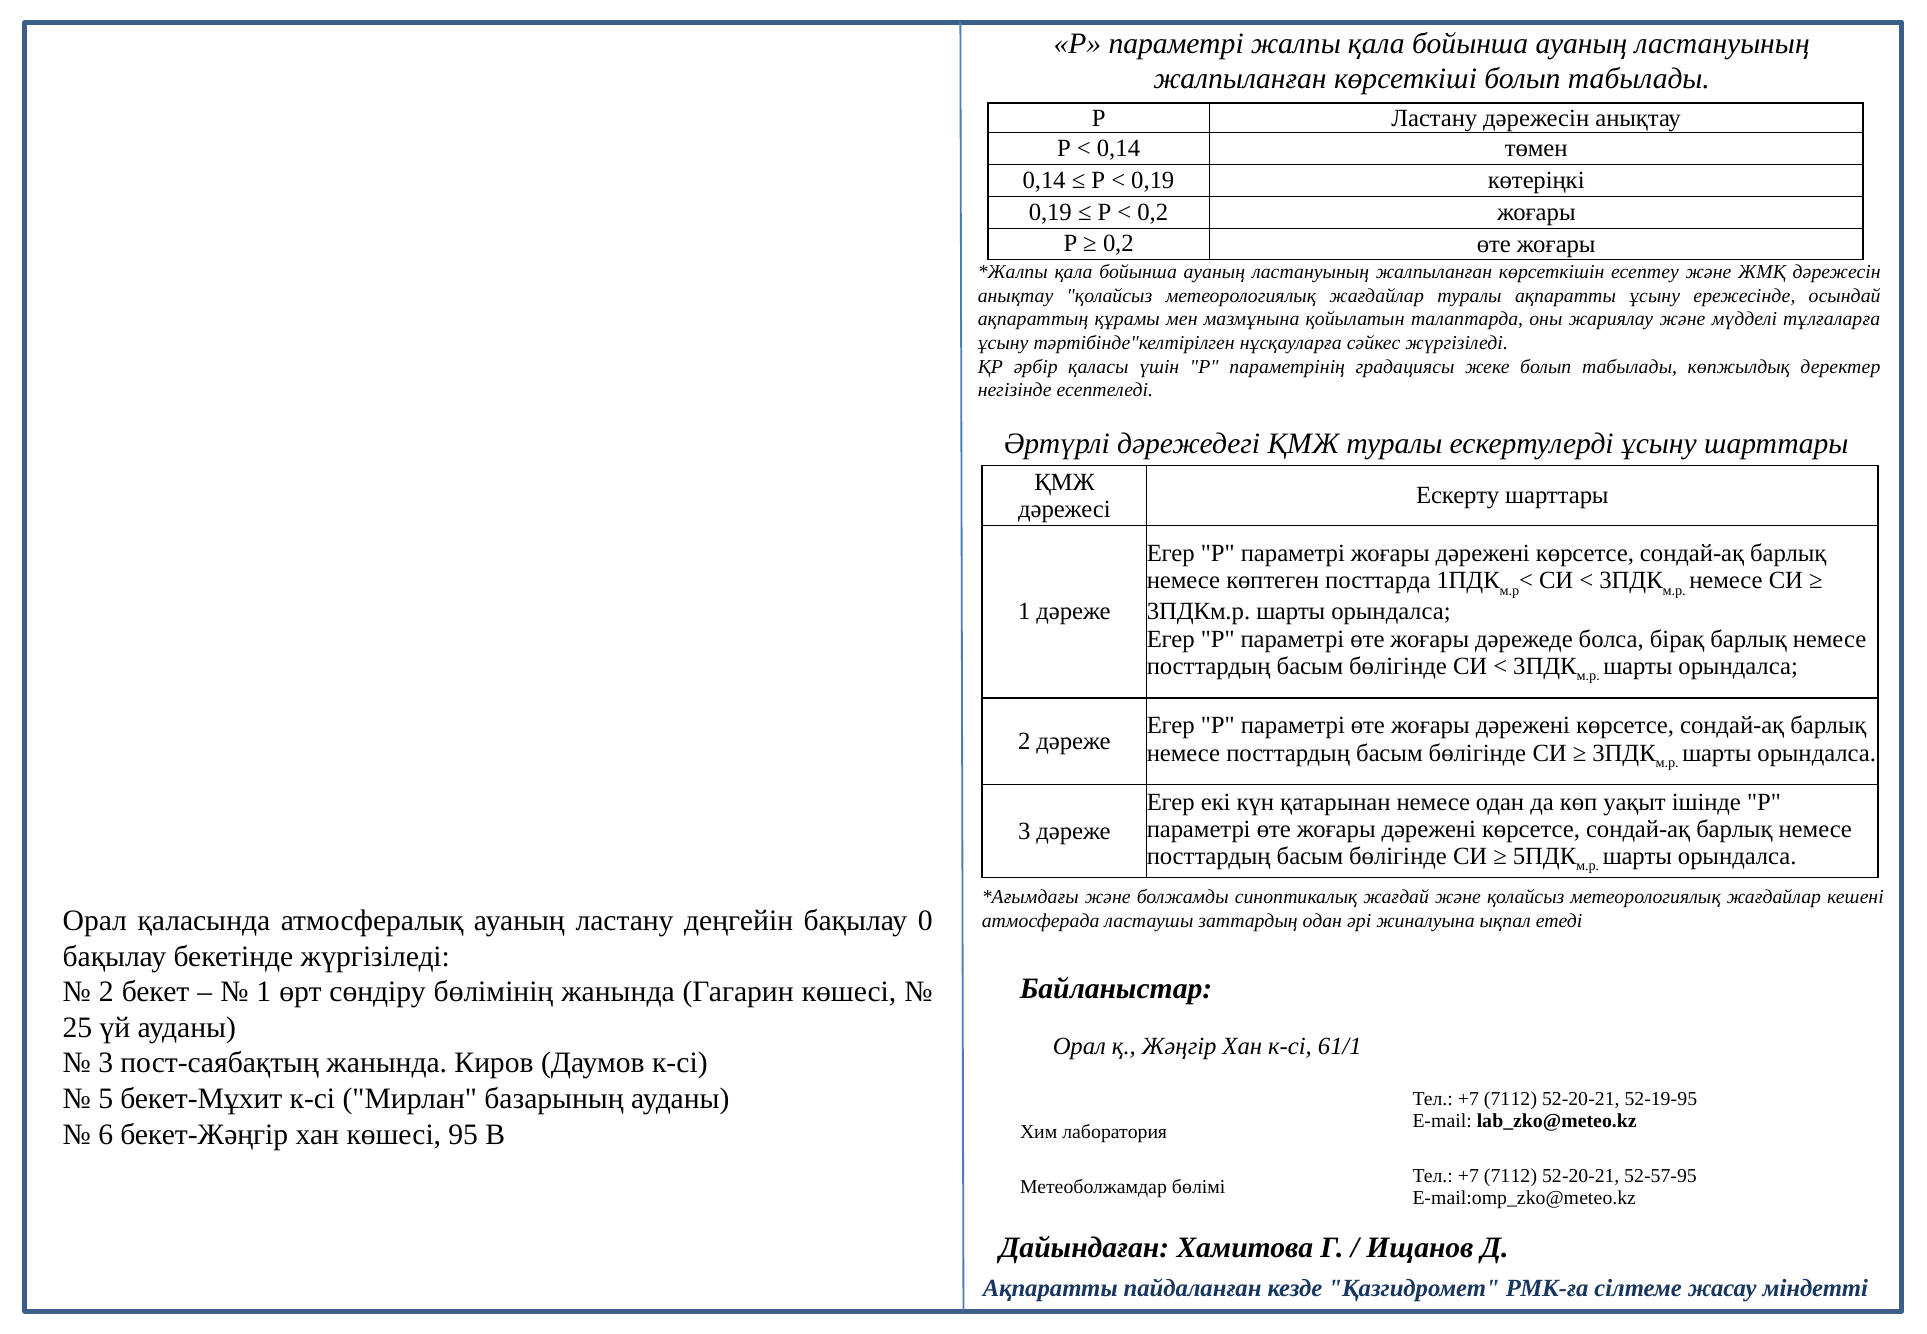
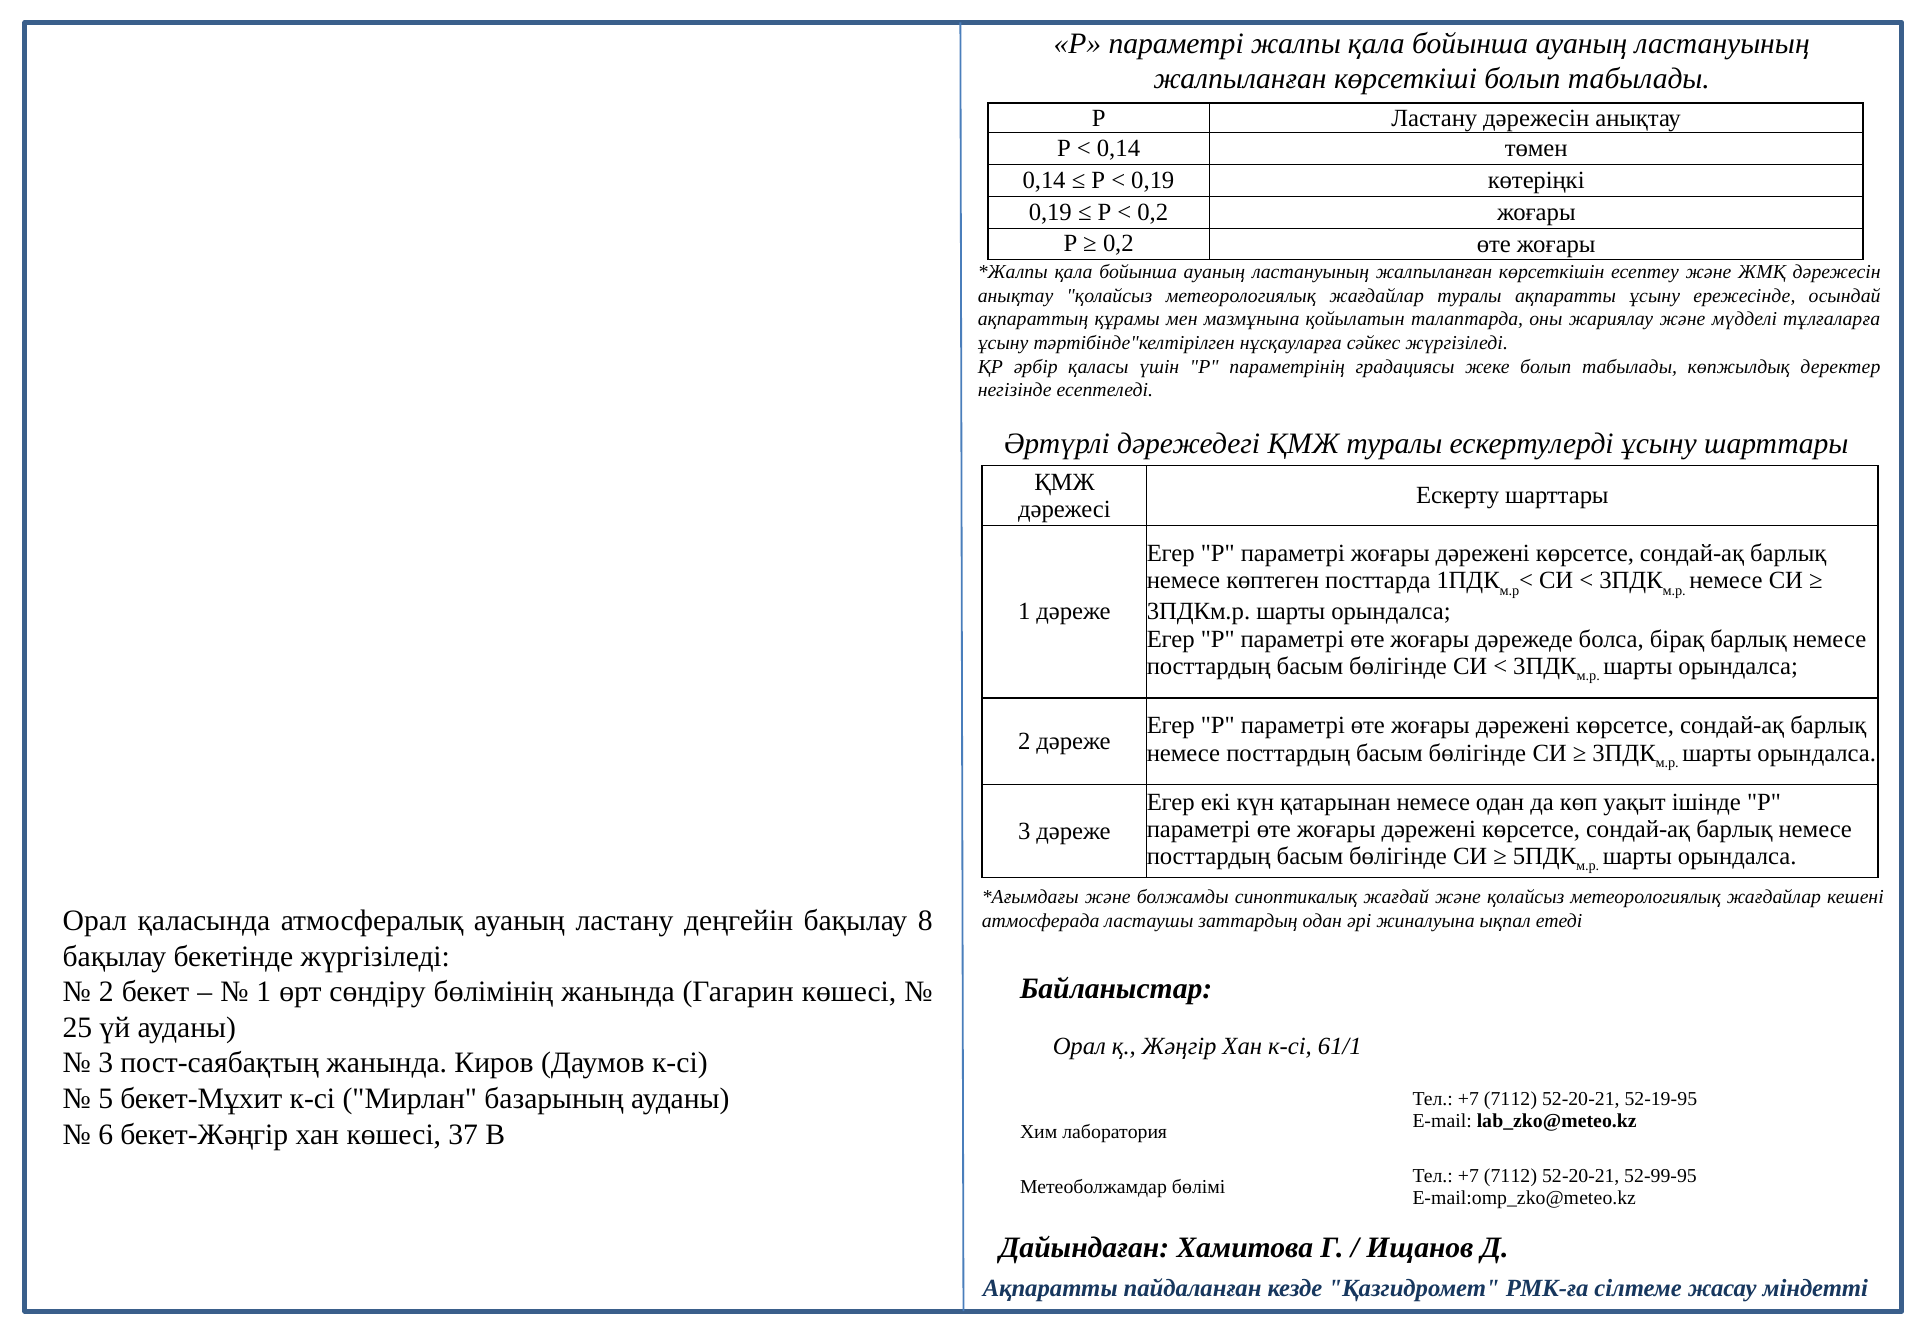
0: 0 -> 8 (925, 921)
95: 95 -> 37 (463, 1134)
52-57-95: 52-57-95 -> 52-99-95 (1661, 1176)
